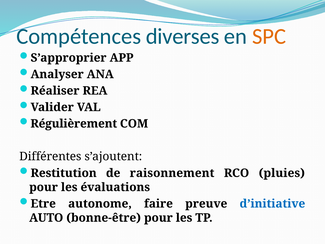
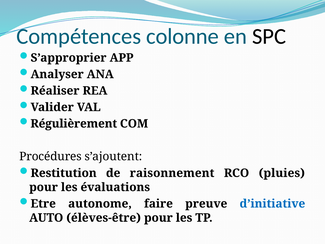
diverses: diverses -> colonne (183, 36)
SPC colour: orange -> black (269, 36)
Différentes: Différentes -> Procédures (51, 156)
bonne-être: bonne-être -> élèves-être (104, 218)
